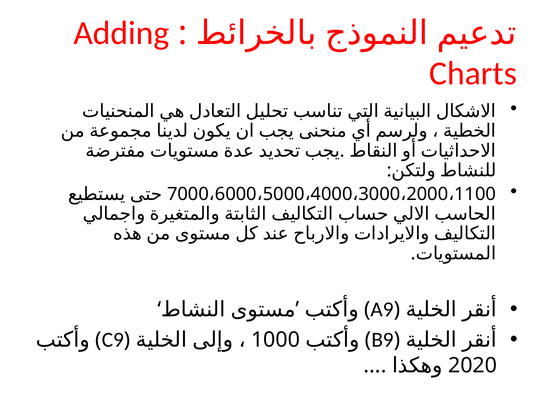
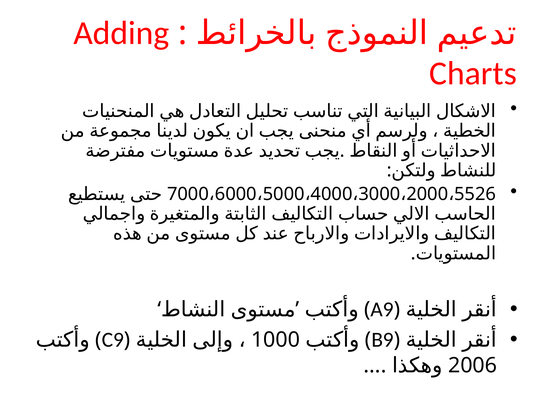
1100: 1100 -> 5526 (475, 194)
2020: 2020 -> 2006 (473, 366)
